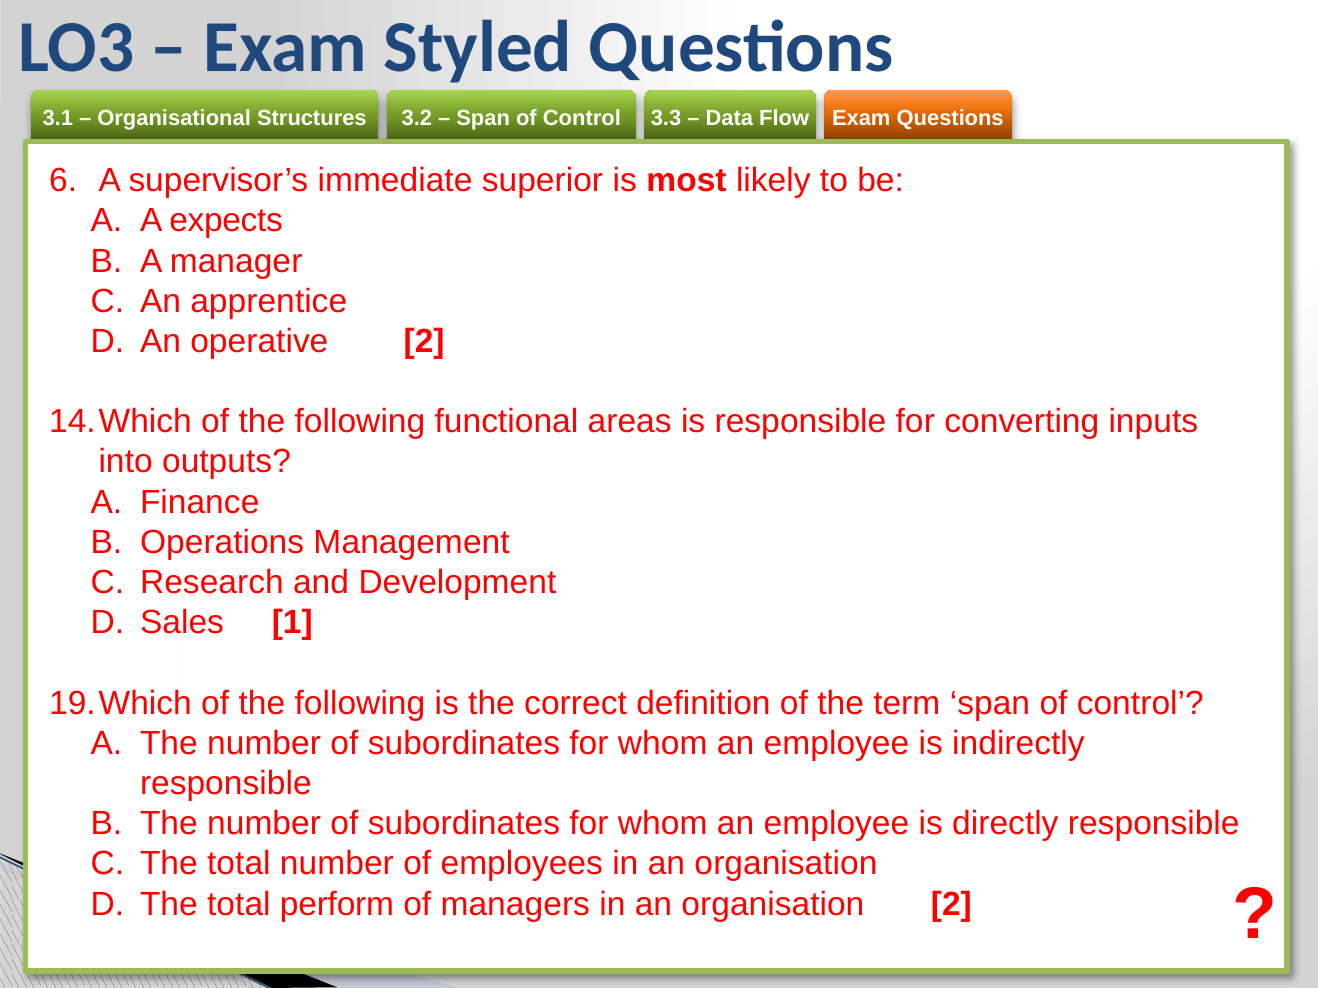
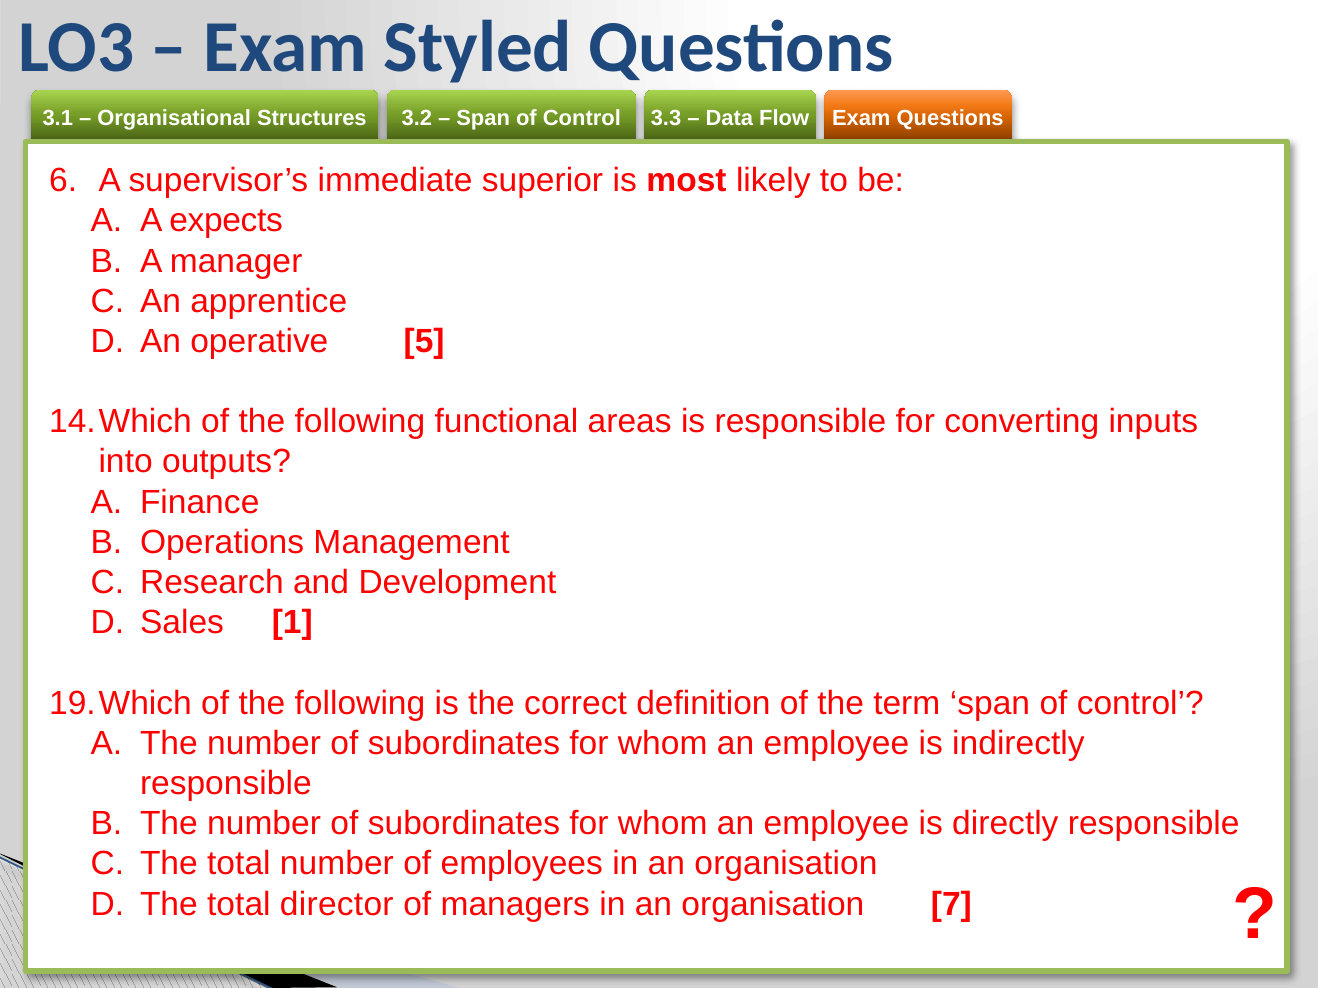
operative 2: 2 -> 5 (424, 342)
perform: perform -> director (337, 905)
organisation 2: 2 -> 7 (951, 905)
